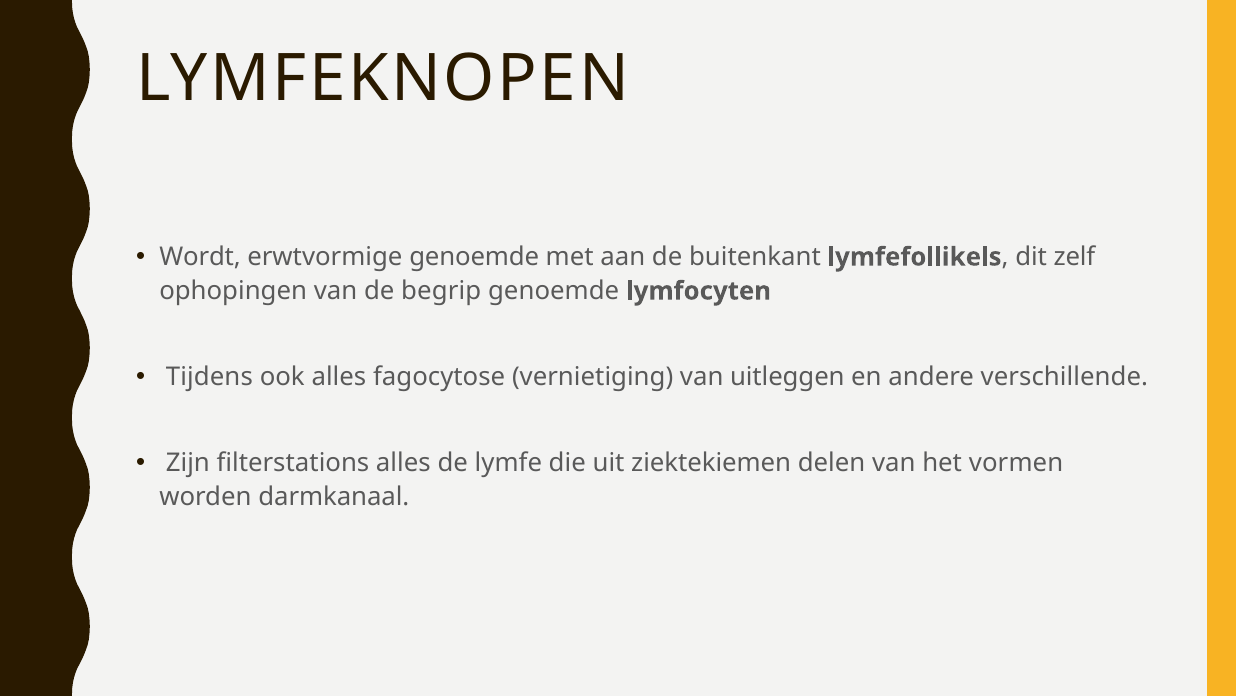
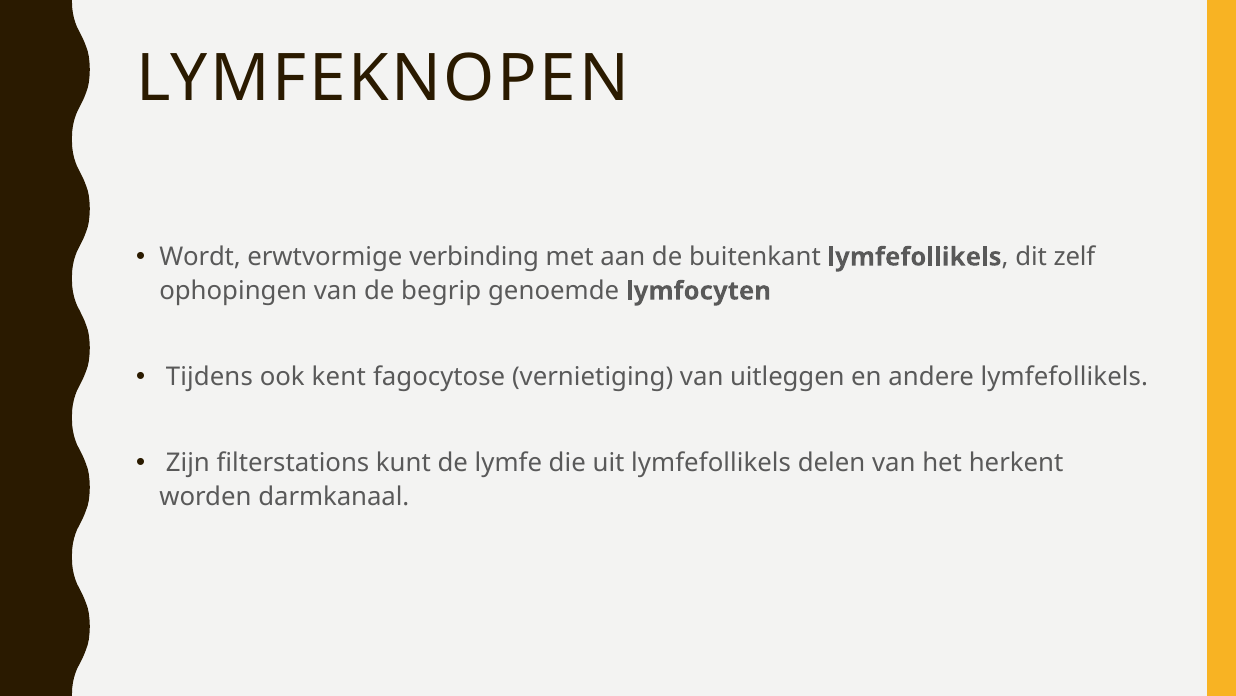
erwtvormige genoemde: genoemde -> verbinding (474, 257)
ook alles: alles -> kent (339, 377)
andere verschillende: verschillende -> lymfefollikels (1064, 377)
filterstations alles: alles -> kunt (403, 463)
uit ziektekiemen: ziektekiemen -> lymfefollikels (711, 463)
vormen: vormen -> herkent (1016, 463)
